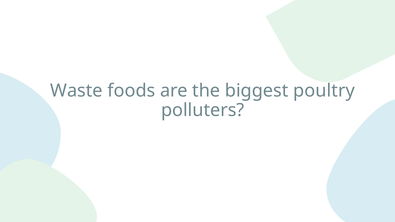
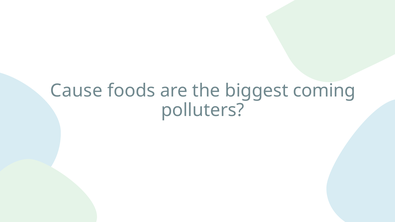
Waste: Waste -> Cause (76, 91)
poultry: poultry -> coming (324, 91)
